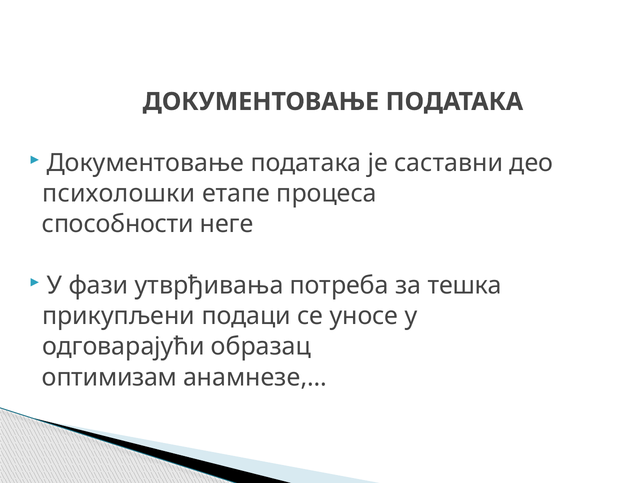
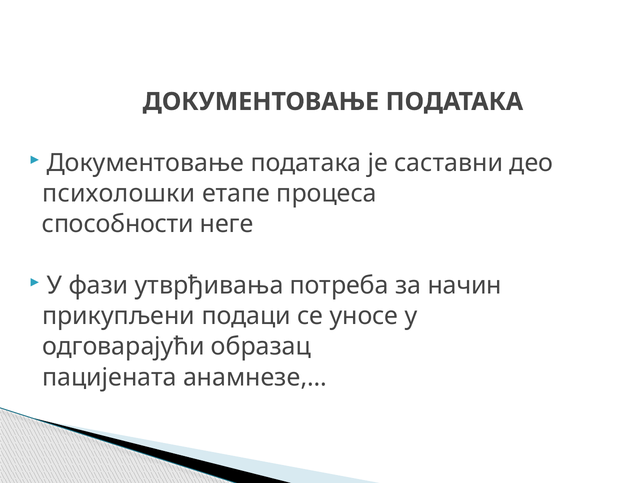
тешка: тешка -> начин (465, 285)
оптимизам: оптимизам -> пацијената (109, 377)
